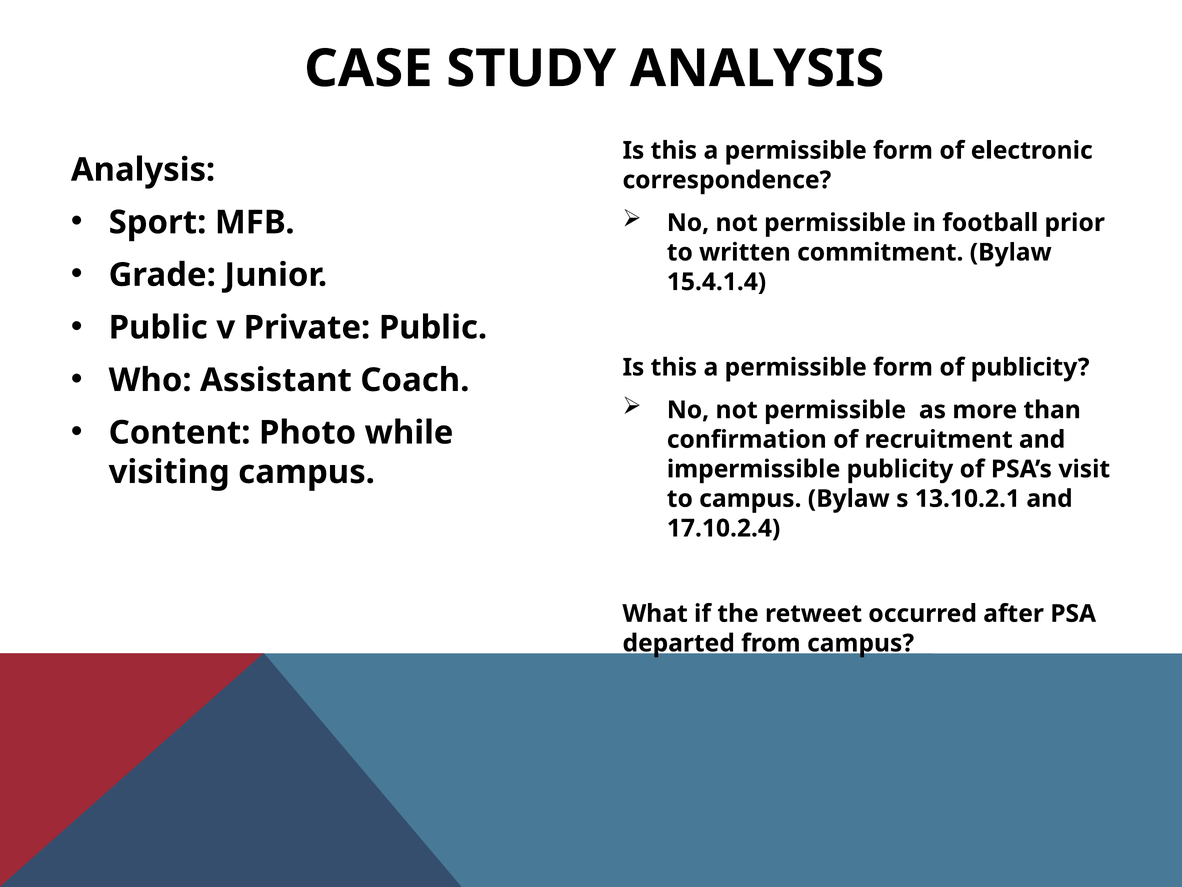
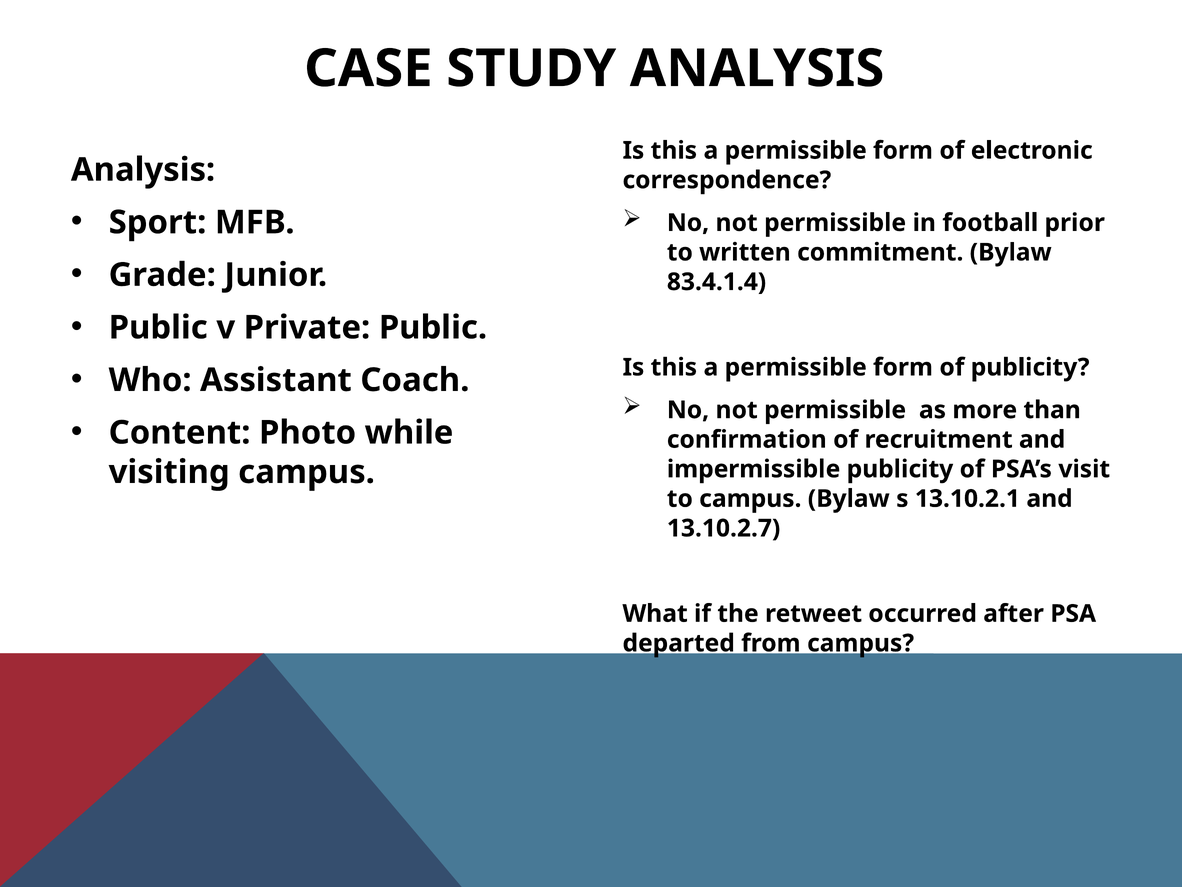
15.4.1.4: 15.4.1.4 -> 83.4.1.4 (717, 282)
17.10.2.4: 17.10.2.4 -> 13.10.2.7 (724, 528)
